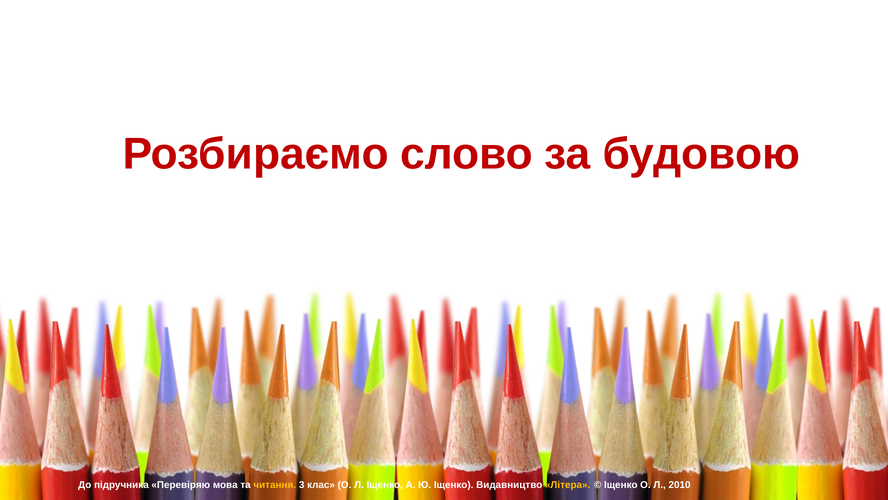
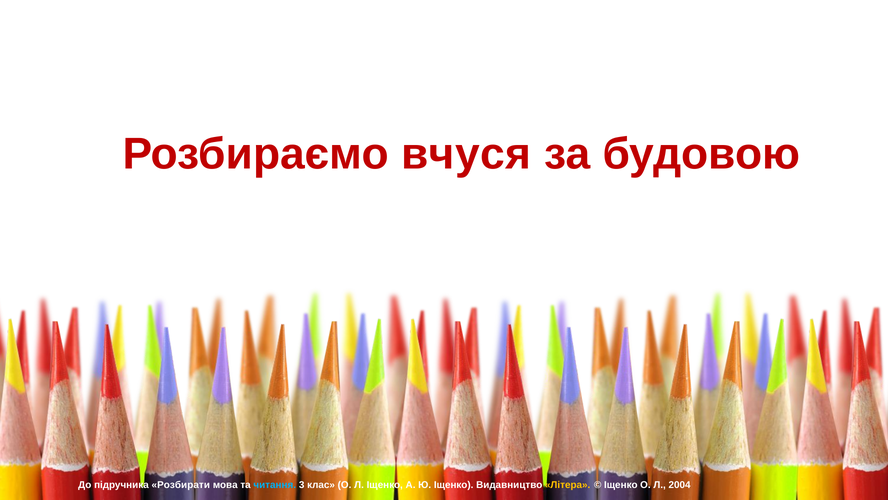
слово: слово -> вчуся (466, 154)
Перевіряю: Перевіряю -> Розбирати (181, 484)
читання colour: yellow -> light blue (275, 484)
2010: 2010 -> 2004 (680, 484)
